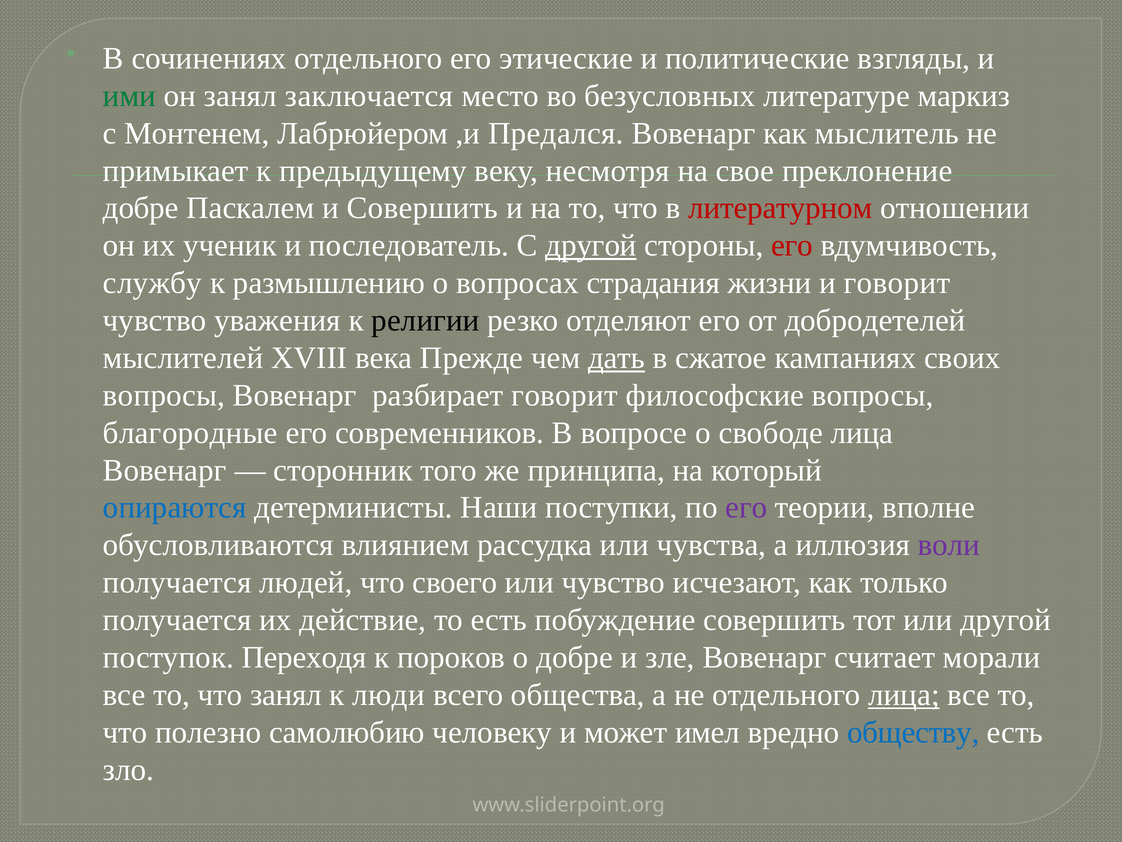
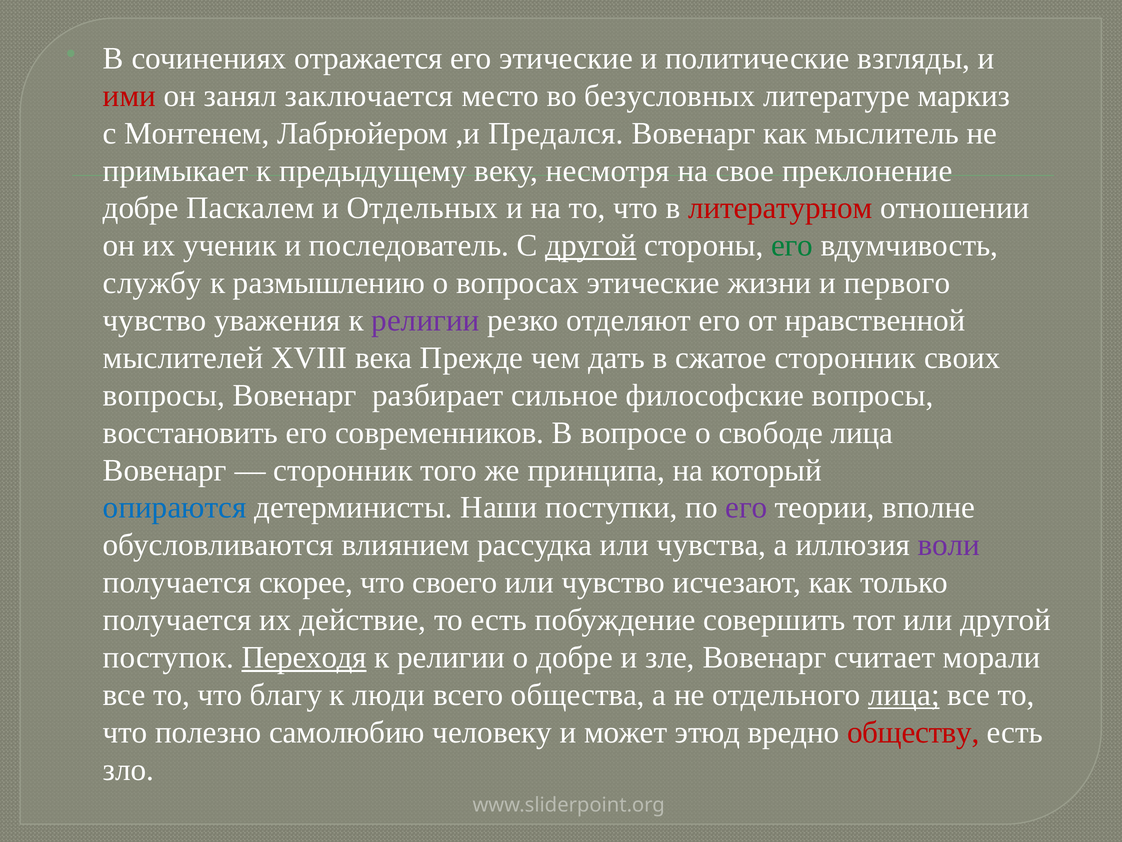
сочинениях отдельного: отдельного -> отражается (368, 58)
ими colour: green -> red (130, 96)
и Совершить: Совершить -> Отдельных (422, 208)
его colour: red -> green (792, 245)
вопросах страдания: страдания -> этические (653, 283)
и говорит: говорит -> первого (897, 283)
религии colour: black -> purple (425, 320)
добродетелей: добродетелей -> нравственной (875, 320)
дать underline: present -> none (617, 358)
сжатое кампаниях: кампаниях -> сторонник (845, 358)
разбирает говорит: говорит -> сильное (565, 395)
благородные: благородные -> восстановить (191, 433)
людей: людей -> скорее (306, 582)
Переходя underline: none -> present (304, 657)
пороков: пороков -> религии (451, 657)
что занял: занял -> благу (286, 694)
имел: имел -> этюд (708, 732)
обществу colour: blue -> red (913, 732)
